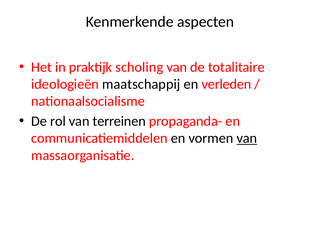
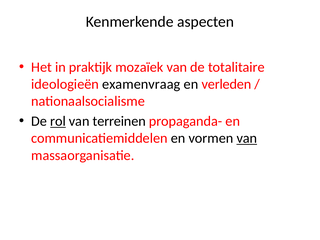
scholing: scholing -> mozaïek (139, 67)
maatschappij: maatschappij -> examenvraag (141, 84)
rol underline: none -> present (58, 121)
